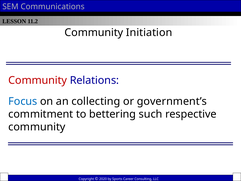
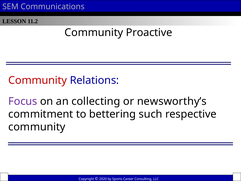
Initiation: Initiation -> Proactive (149, 32)
Focus colour: blue -> purple (23, 101)
government’s: government’s -> newsworthy’s (172, 101)
